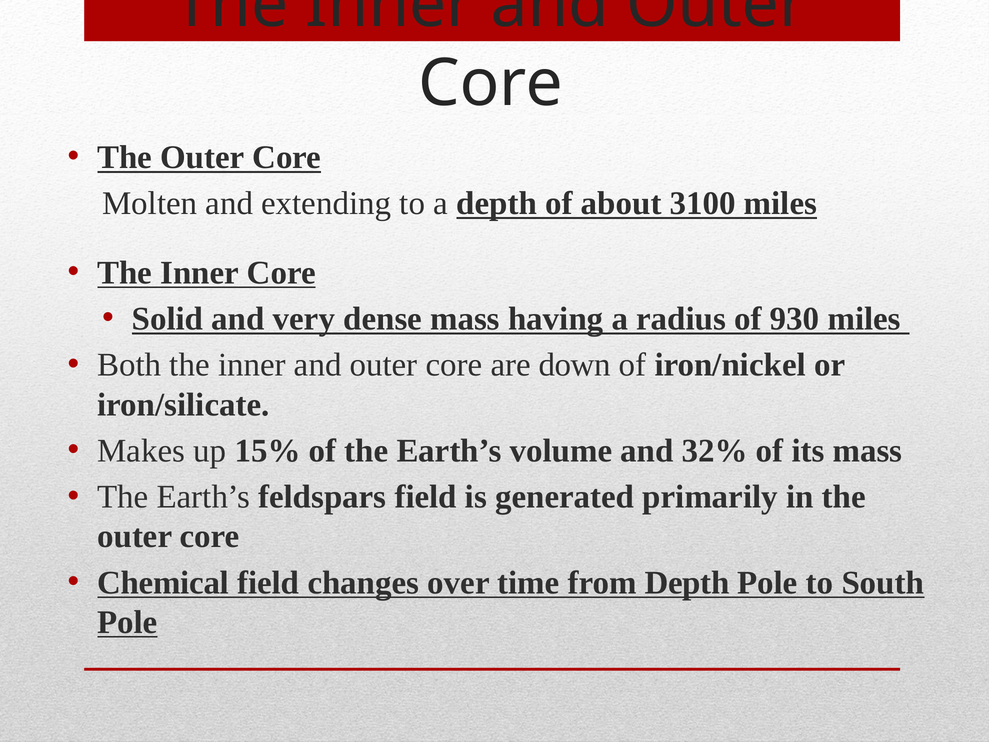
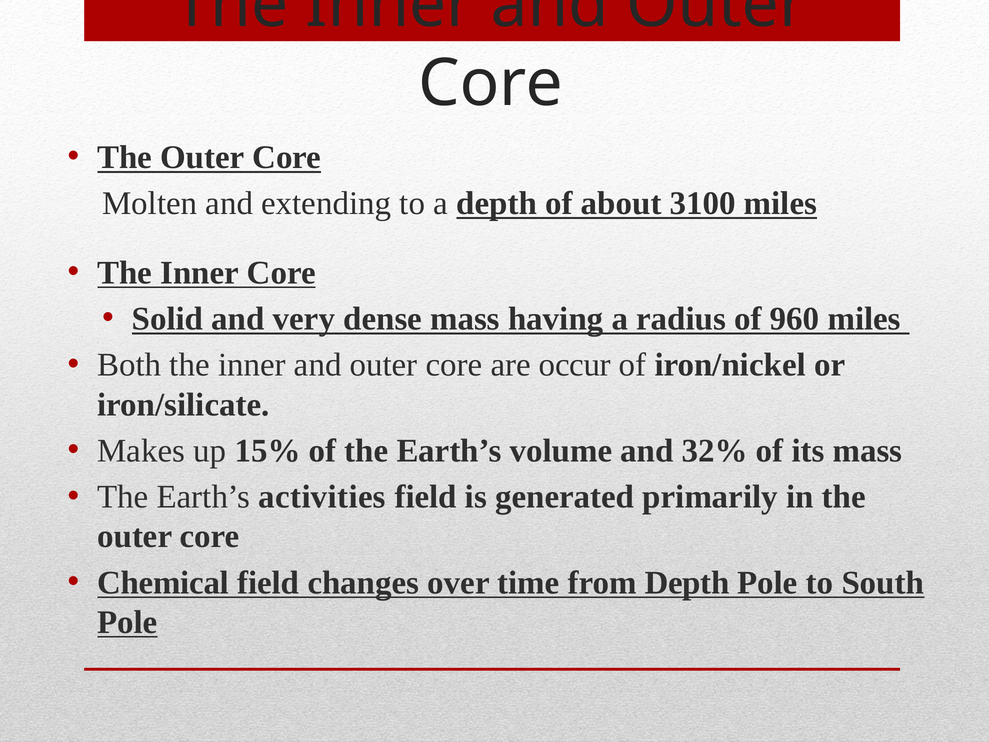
930: 930 -> 960 (795, 319)
down: down -> occur (575, 365)
feldspars: feldspars -> activities (322, 497)
